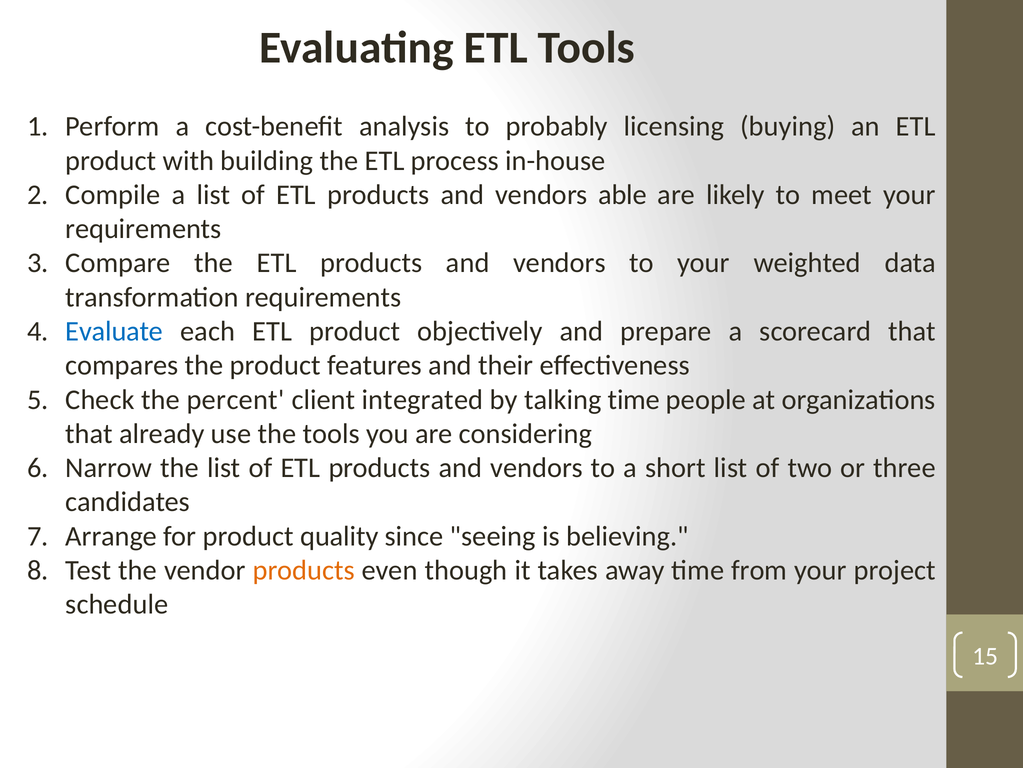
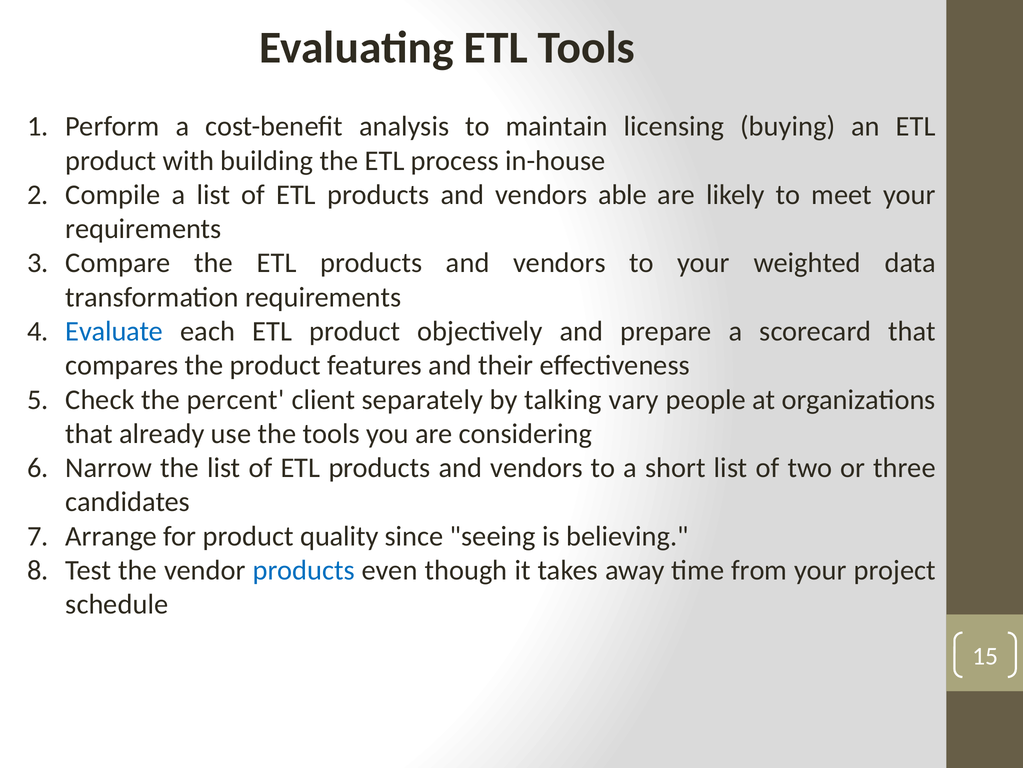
probably: probably -> maintain (557, 126)
integrated: integrated -> separately (422, 399)
talking time: time -> vary (634, 399)
products colour: orange -> blue (304, 570)
